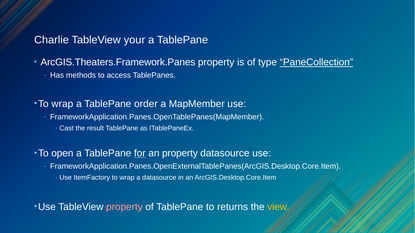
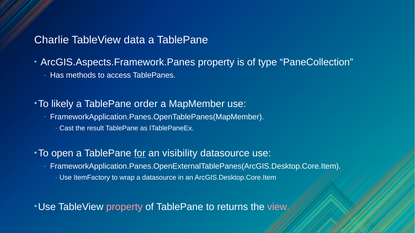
your: your -> data (134, 40)
ArcGIS.Theaters.Framework.Panes: ArcGIS.Theaters.Framework.Panes -> ArcGIS.Aspects.Framework.Panes (118, 62)
PaneCollection underline: present -> none (316, 62)
wrap: wrap -> likely (62, 104)
an property: property -> visibility (180, 154)
view colour: yellow -> pink (278, 207)
